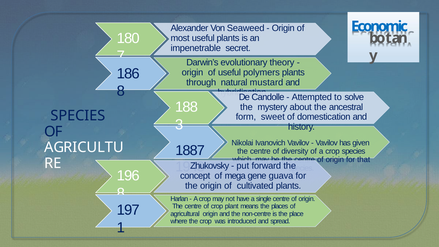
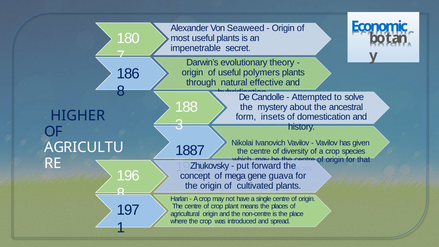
mustard: mustard -> effective (267, 82)
SPECIES: SPECIES -> HIGHER (78, 116)
sweet: sweet -> insets (273, 117)
